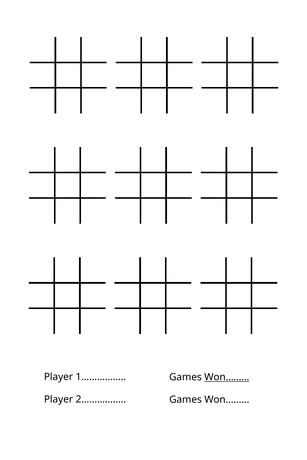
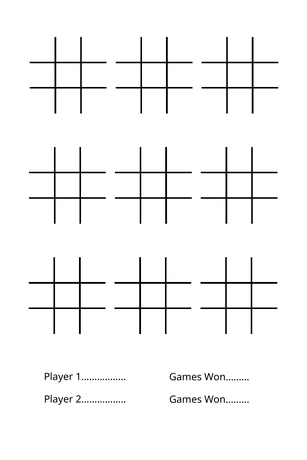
Won……… underline: present -> none (227, 378)
